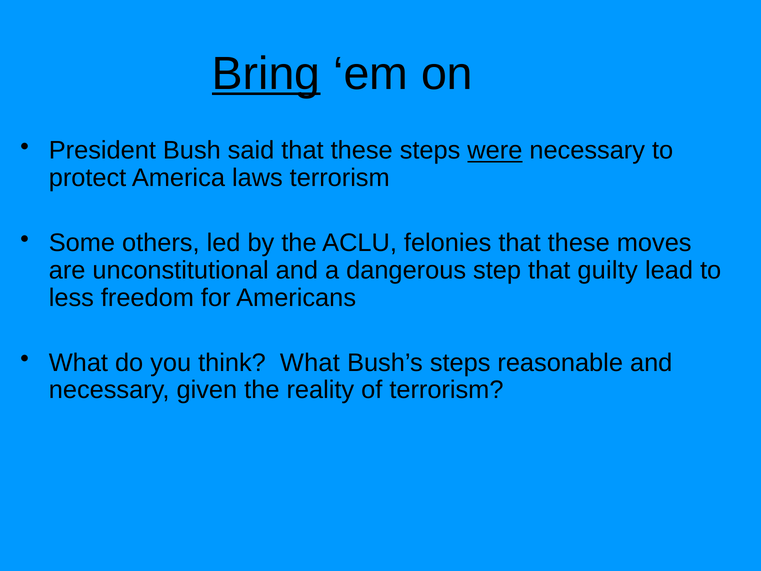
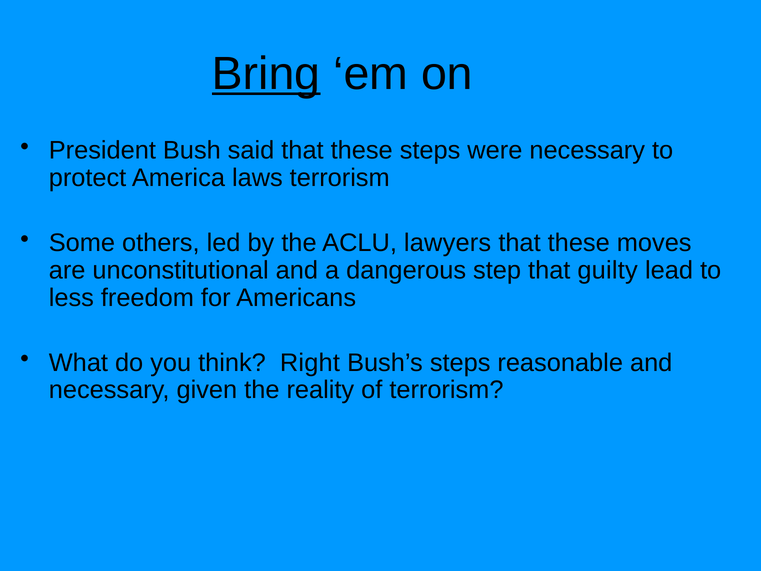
were underline: present -> none (495, 151)
felonies: felonies -> lawyers (448, 243)
think What: What -> Right (310, 362)
